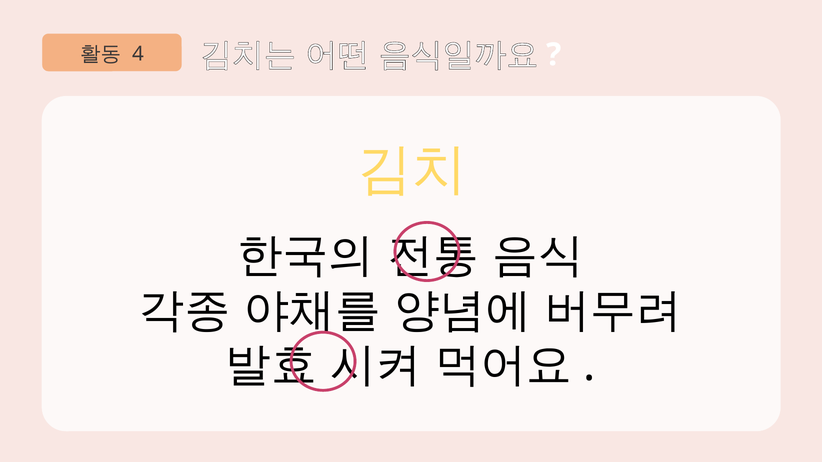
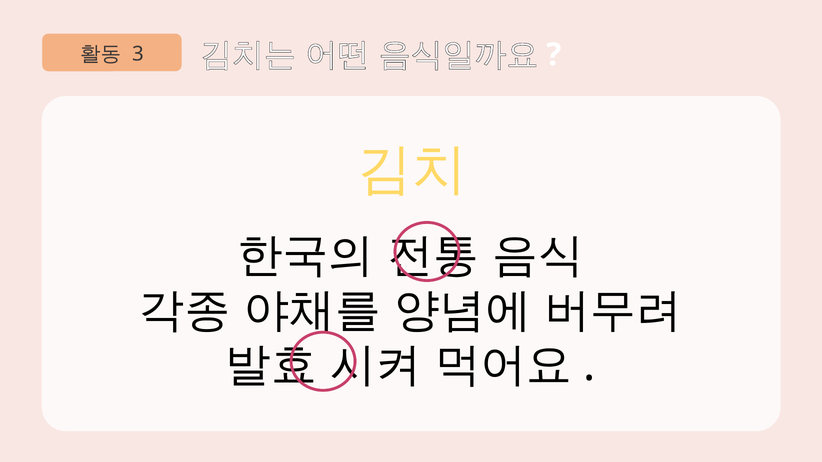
4: 4 -> 3 (138, 54)
